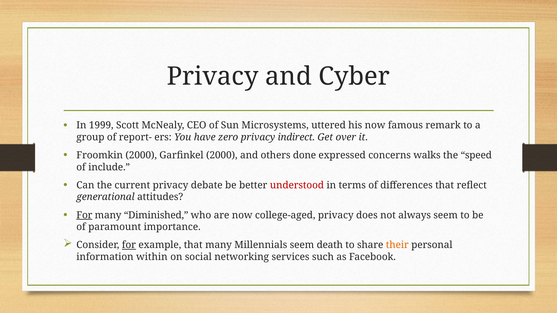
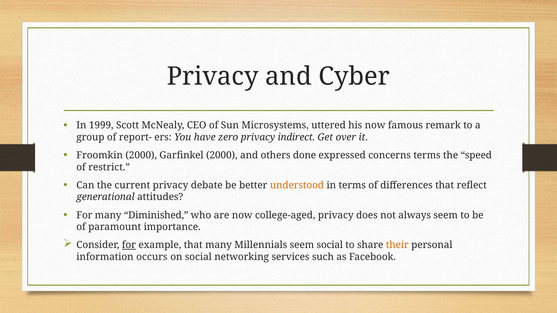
concerns walks: walks -> terms (427, 155)
include: include -> restrict (109, 167)
understood colour: red -> orange (297, 185)
For underline: present -> none (84, 215)
seem death: death -> social (330, 245)
within: within -> occurs (152, 257)
